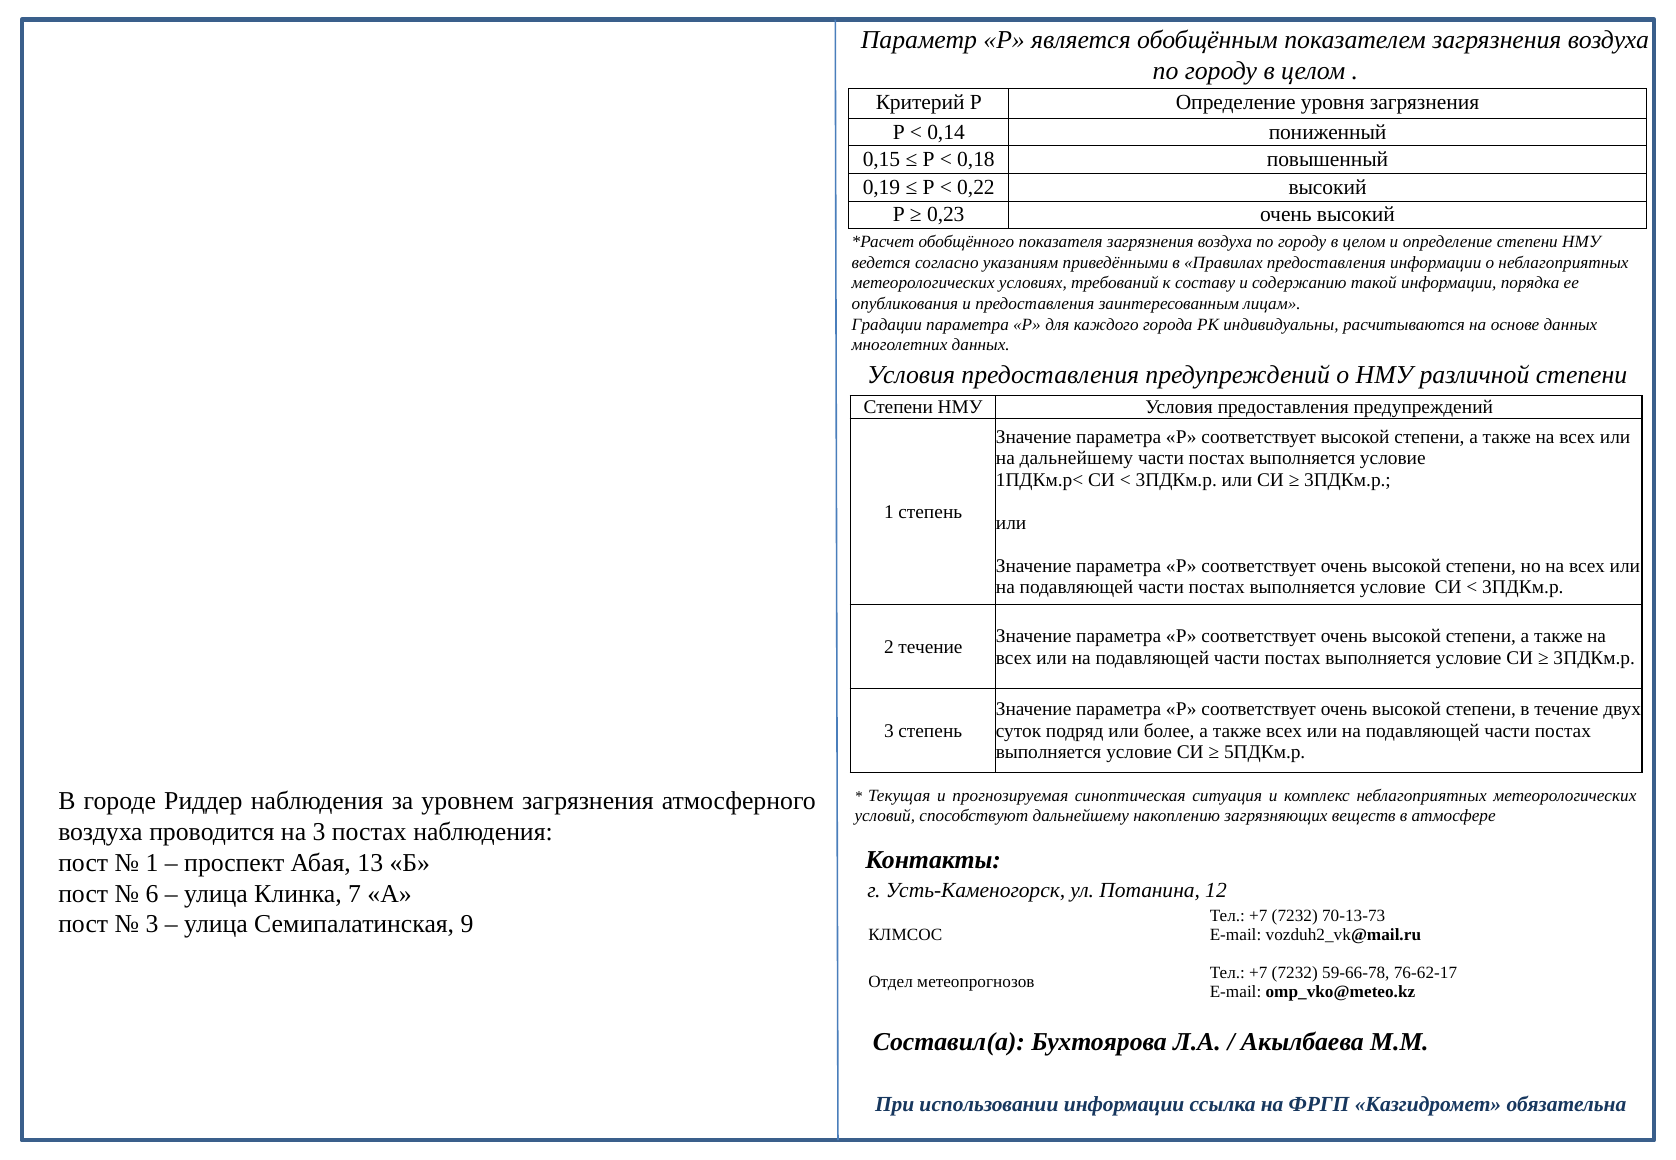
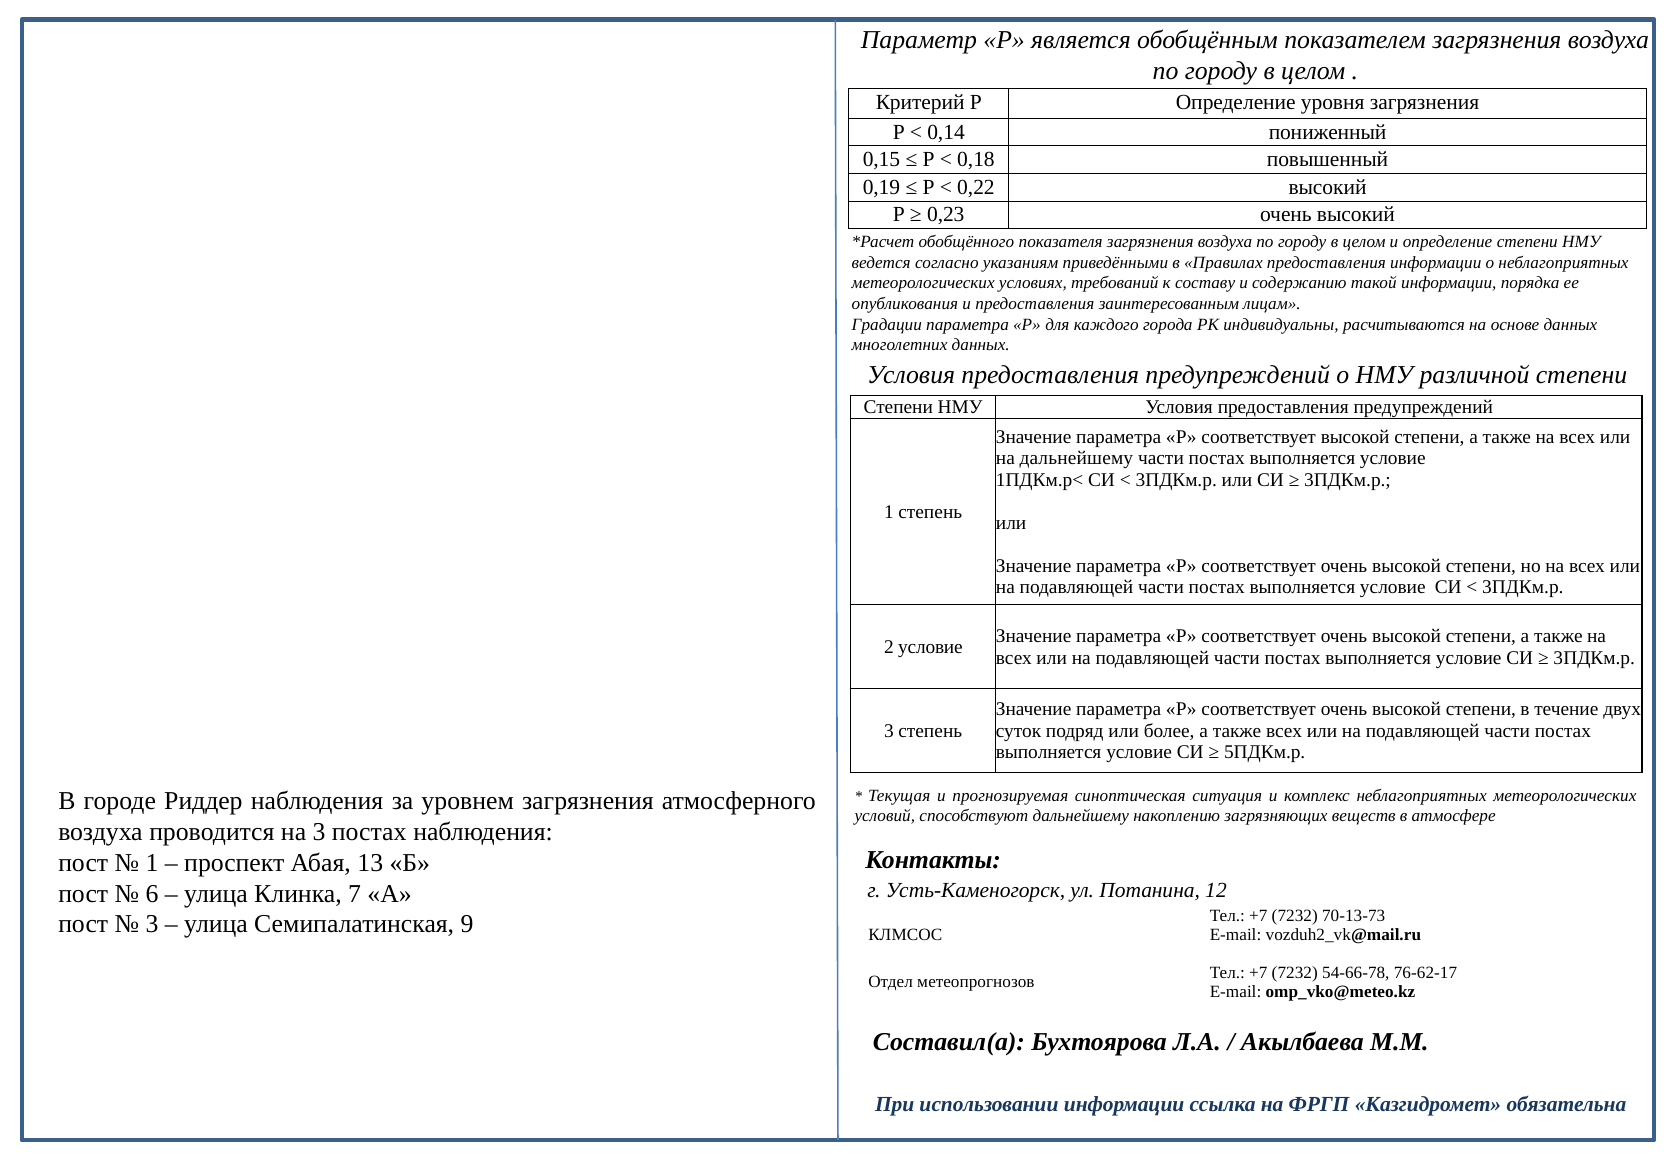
2 течение: течение -> условие (930, 647)
59-66-78: 59-66-78 -> 54-66-78 (1356, 973)
